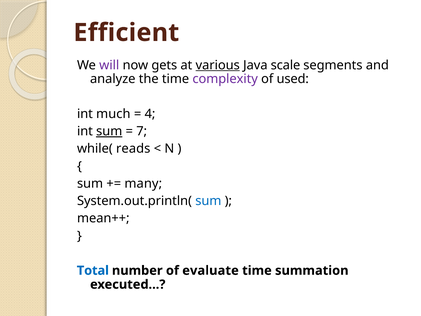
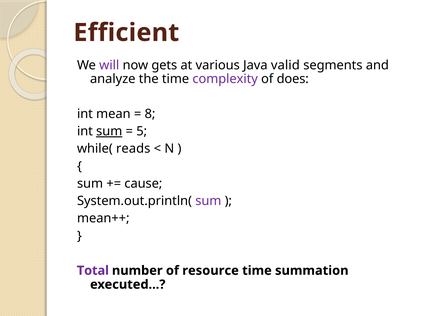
various underline: present -> none (218, 65)
scale: scale -> valid (285, 65)
used: used -> does (293, 79)
much: much -> mean (113, 114)
4: 4 -> 8 (150, 114)
7: 7 -> 5 (142, 131)
many: many -> cause (143, 183)
sum colour: blue -> purple (208, 201)
Total colour: blue -> purple (93, 270)
evaluate: evaluate -> resource (211, 270)
